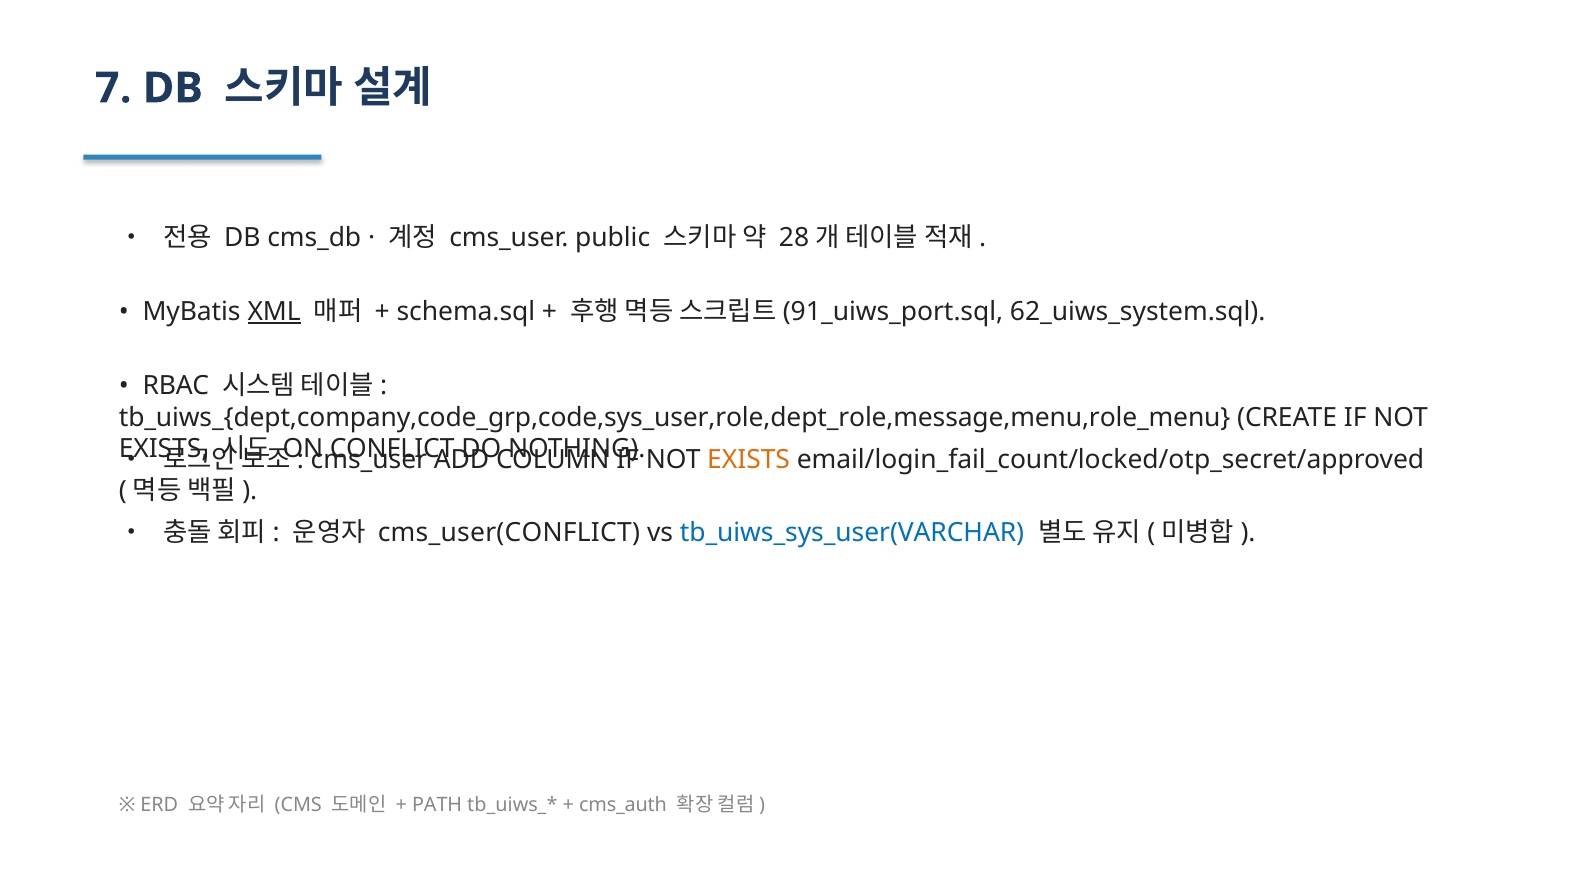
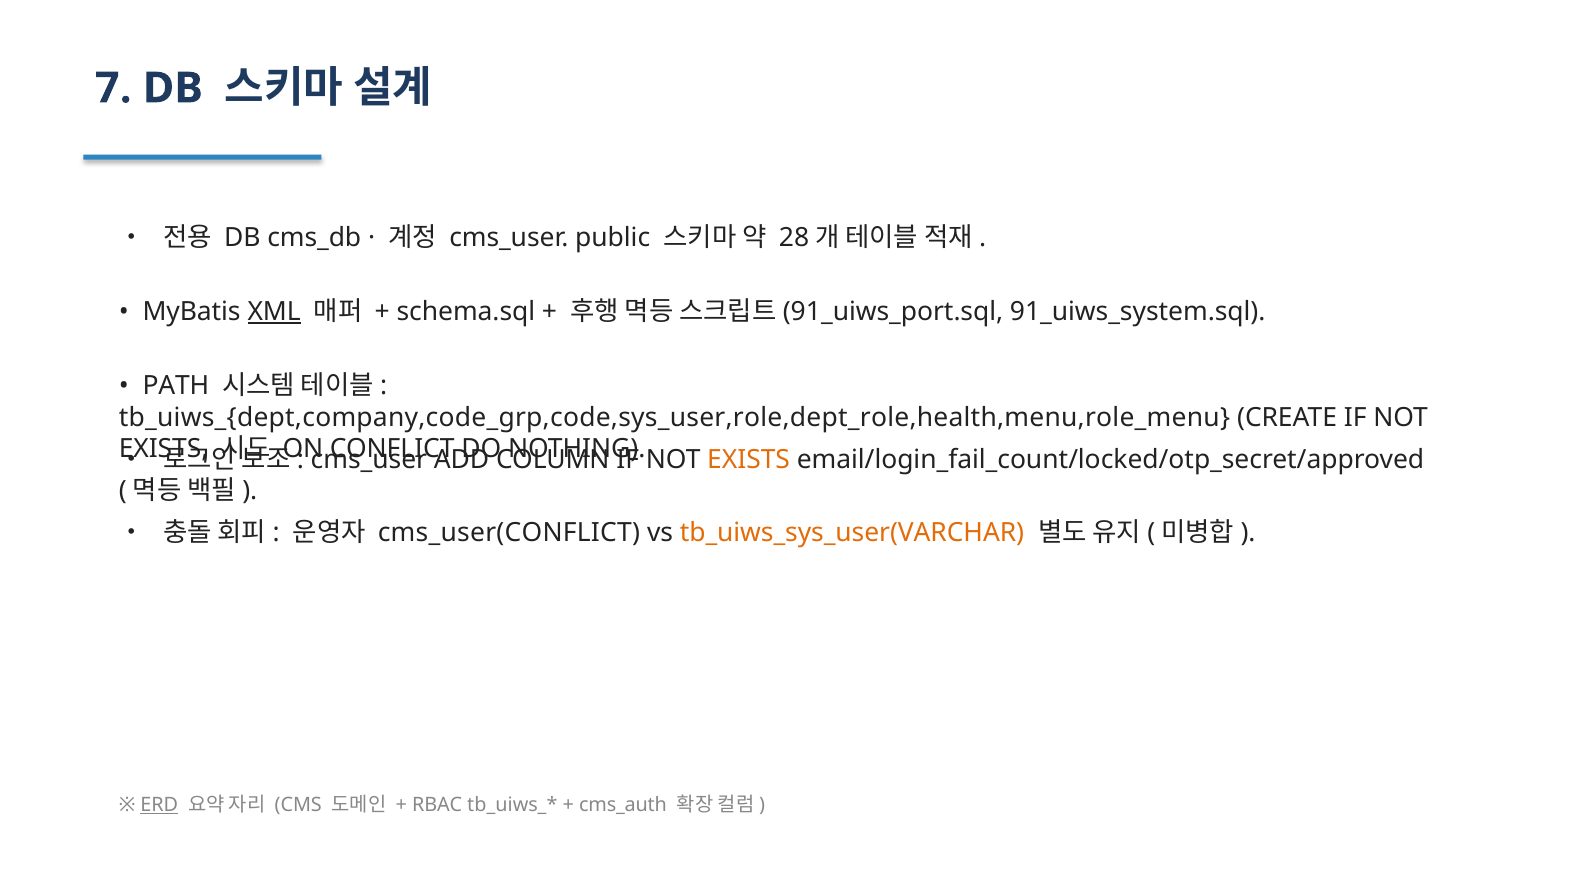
62_uiws_system.sql: 62_uiws_system.sql -> 91_uiws_system.sql (1138, 312)
RBAC: RBAC -> PATH (176, 386)
tb_uiws_{dept,company,code_grp,code,sys_user,role,dept_role,message,menu,role_menu: tb_uiws_{dept,company,code_grp,code,sys_user,role,dept_role,message,menu,role_menu -> tb_uiws_{dept,company,code_grp,code,sys_user,role,dept_role,health,menu,role_menu (674, 417)
tb_uiws_sys_user(VARCHAR colour: blue -> orange (852, 533)
ERD underline: none -> present (159, 805)
PATH: PATH -> RBAC (437, 805)
